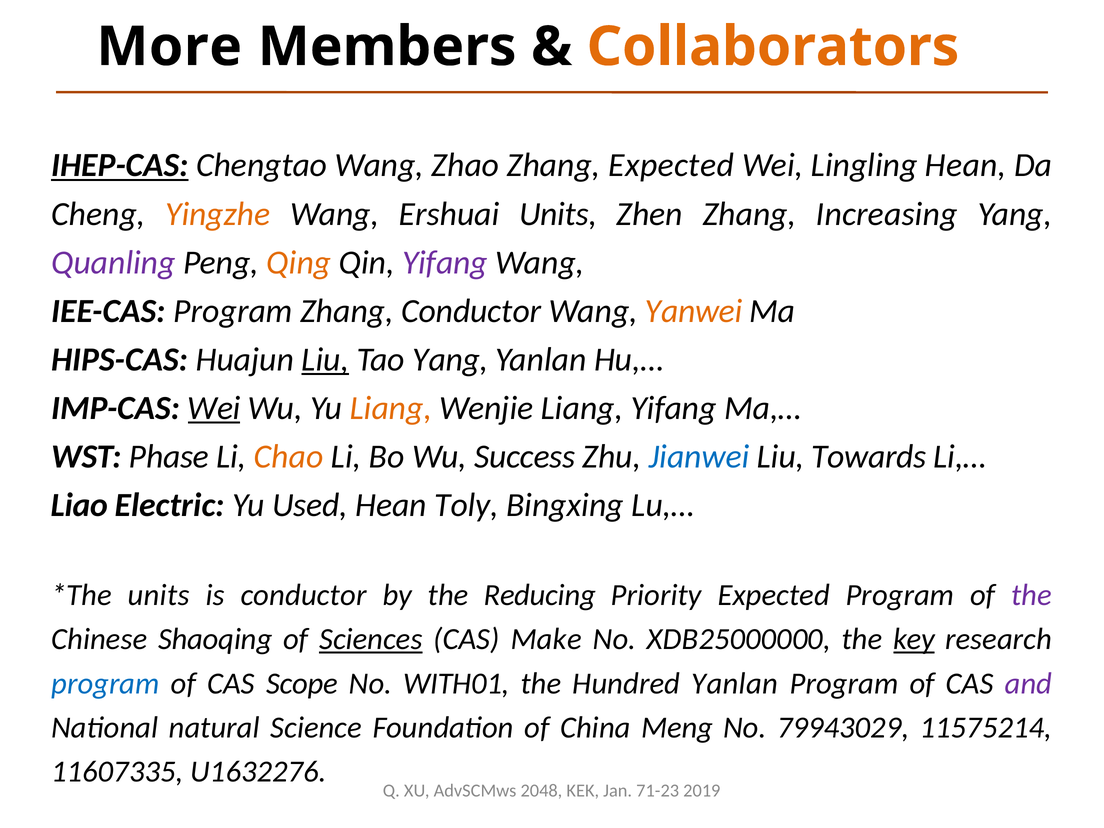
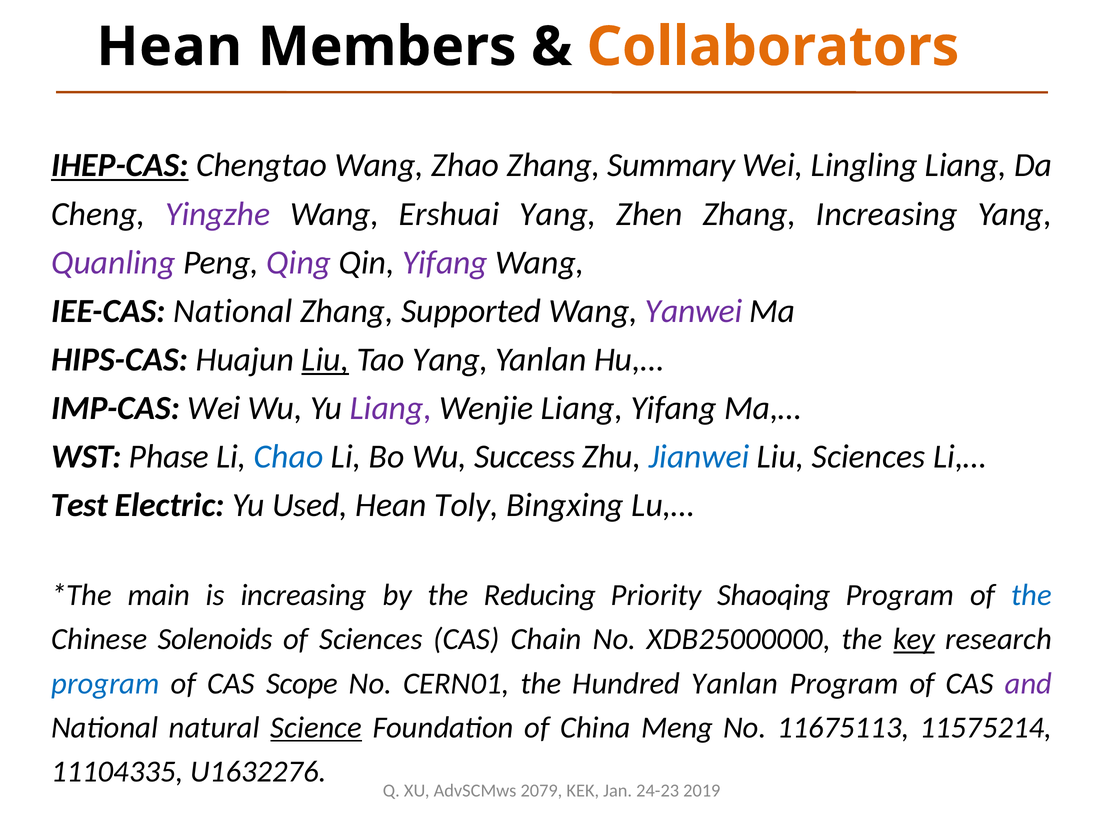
More: More -> Hean (169, 47)
Zhang Expected: Expected -> Summary (671, 165)
Lingling Hean: Hean -> Liang (966, 165)
Yingzhe colour: orange -> purple (218, 214)
Ershuai Units: Units -> Yang (558, 214)
Qing colour: orange -> purple (299, 262)
IEE-CAS Program: Program -> National (233, 311)
Zhang Conductor: Conductor -> Supported (471, 311)
Yanwei colour: orange -> purple (694, 311)
Wei underline: present -> none (214, 408)
Liang colour: orange -> purple (391, 408)
Chao colour: orange -> blue (289, 457)
Liu Towards: Towards -> Sciences (869, 457)
Liao: Liao -> Test (79, 505)
units: units -> main (159, 595)
is conductor: conductor -> increasing (304, 595)
Priority Expected: Expected -> Shaoqing (774, 595)
the colour: purple -> blue (1031, 595)
Shaoqing: Shaoqing -> Solenoids (215, 639)
Sciences underline: present -> none (371, 639)
Make: Make -> Chain (546, 639)
WITH01: WITH01 -> CERN01 (456, 683)
Science underline: none -> present (316, 728)
79943029: 79943029 -> 11675113 (843, 728)
11607335: 11607335 -> 11104335 (117, 772)
2048: 2048 -> 2079 (541, 791)
71-23: 71-23 -> 24-23 (658, 791)
